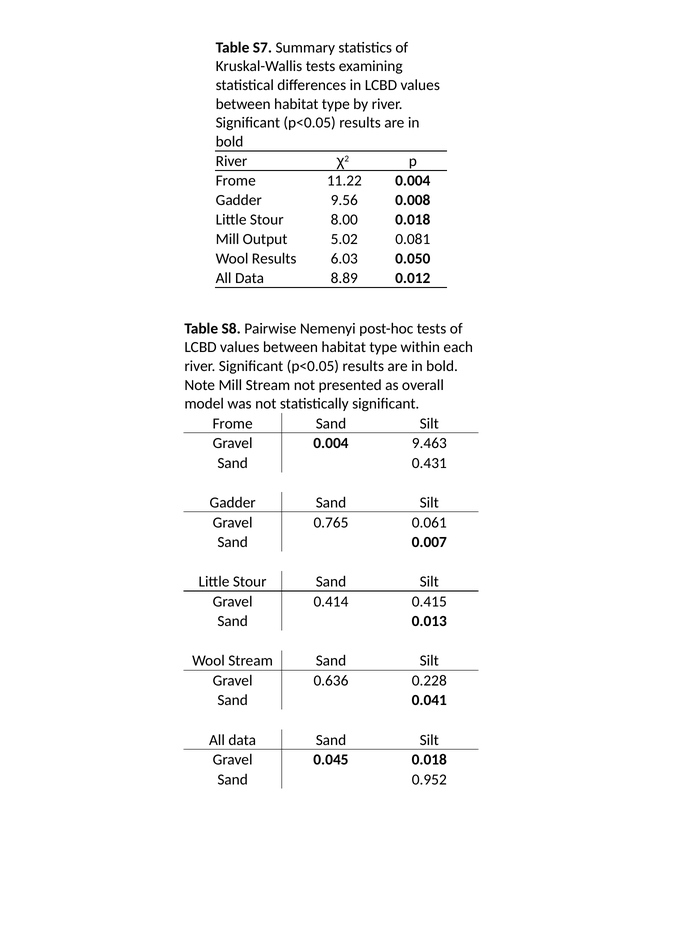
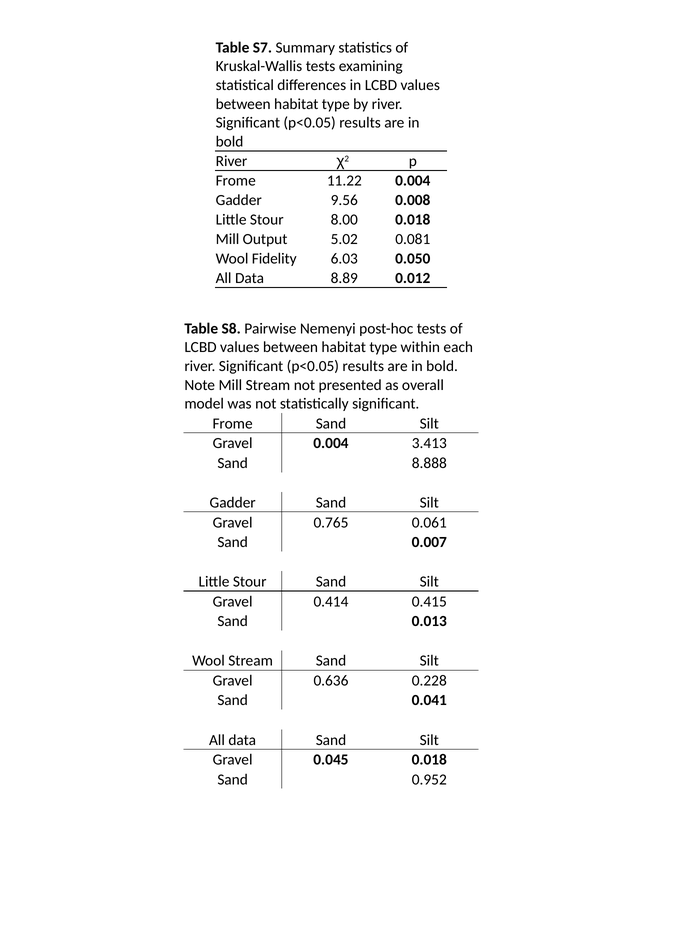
Wool Results: Results -> Fidelity (274, 258)
9.463: 9.463 -> 3.413 (429, 443)
0.431: 0.431 -> 8.888 (429, 463)
